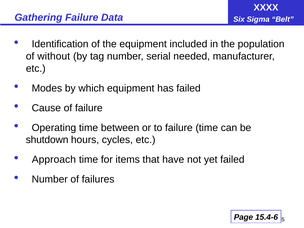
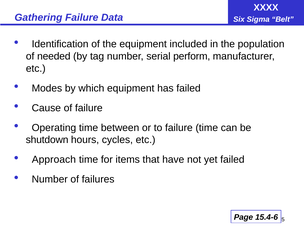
without: without -> needed (54, 56)
needed: needed -> perform (192, 56)
